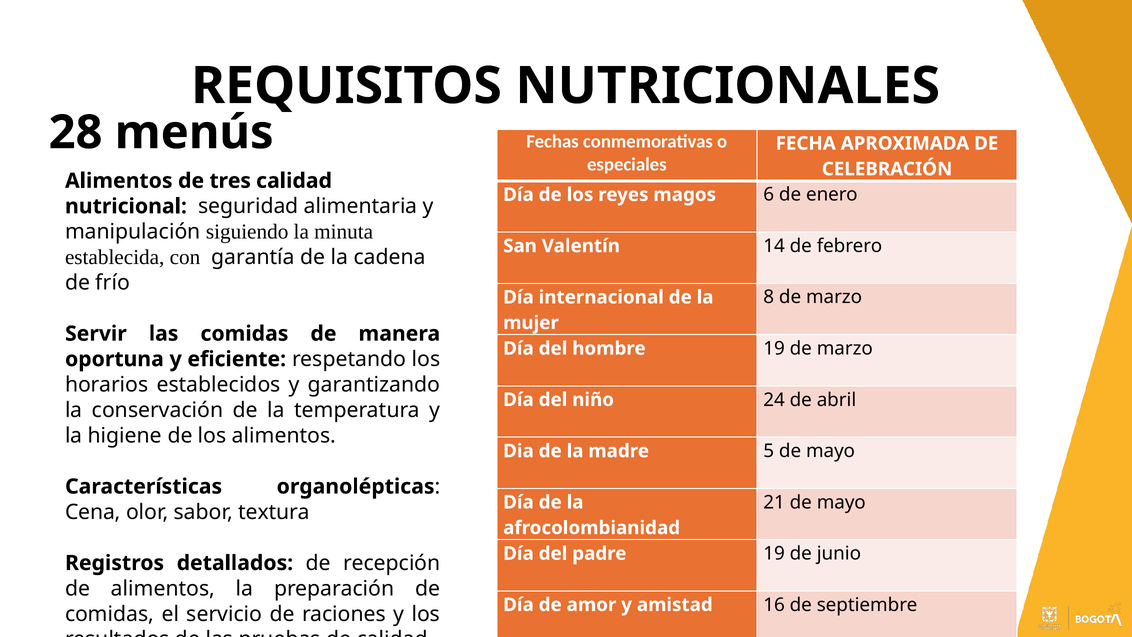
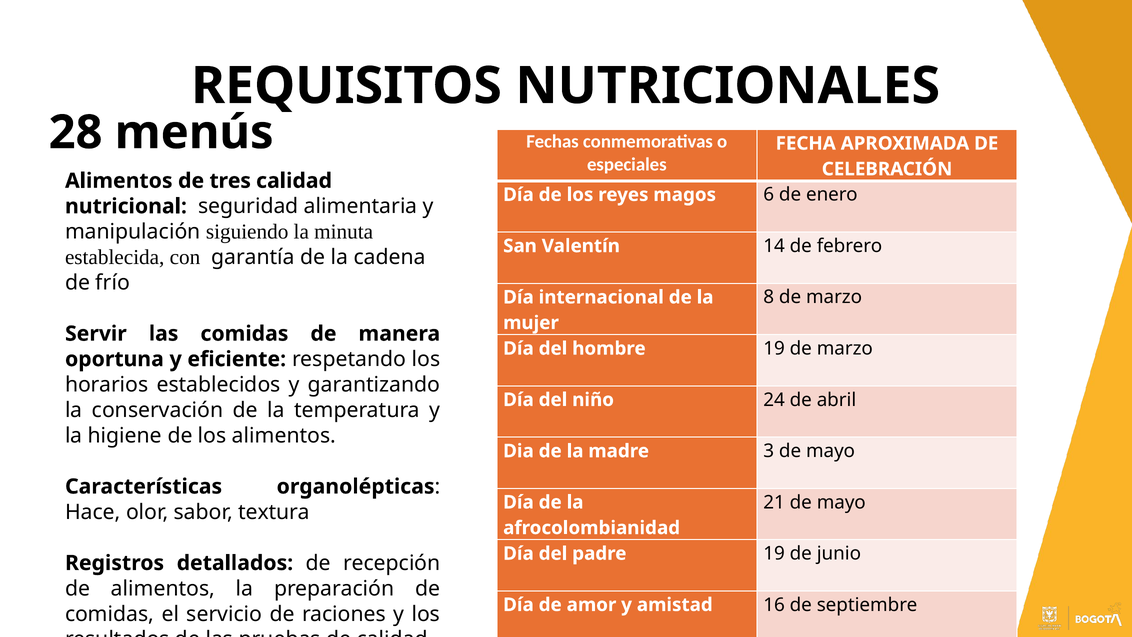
5: 5 -> 3 (769, 451)
Cena: Cena -> Hace (93, 512)
